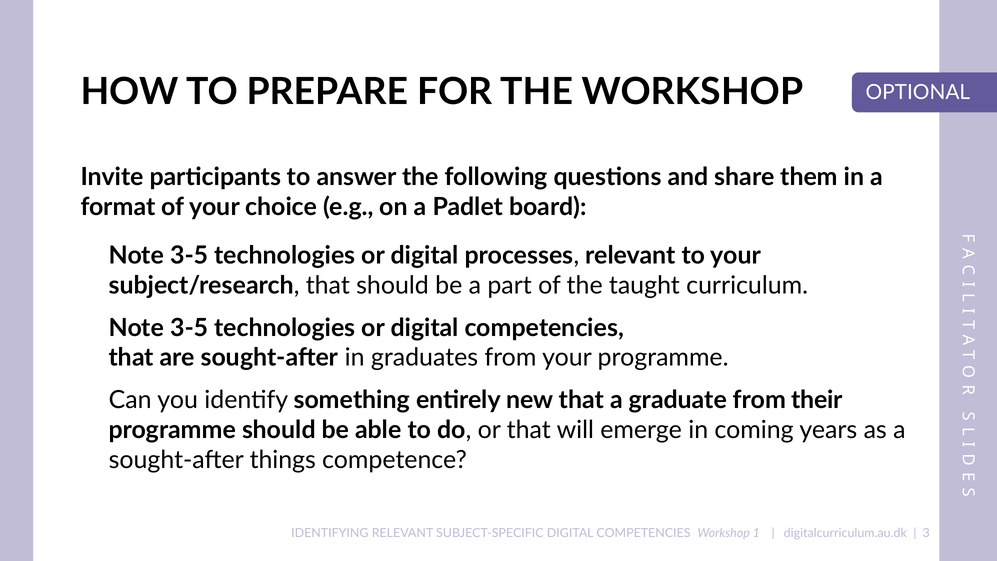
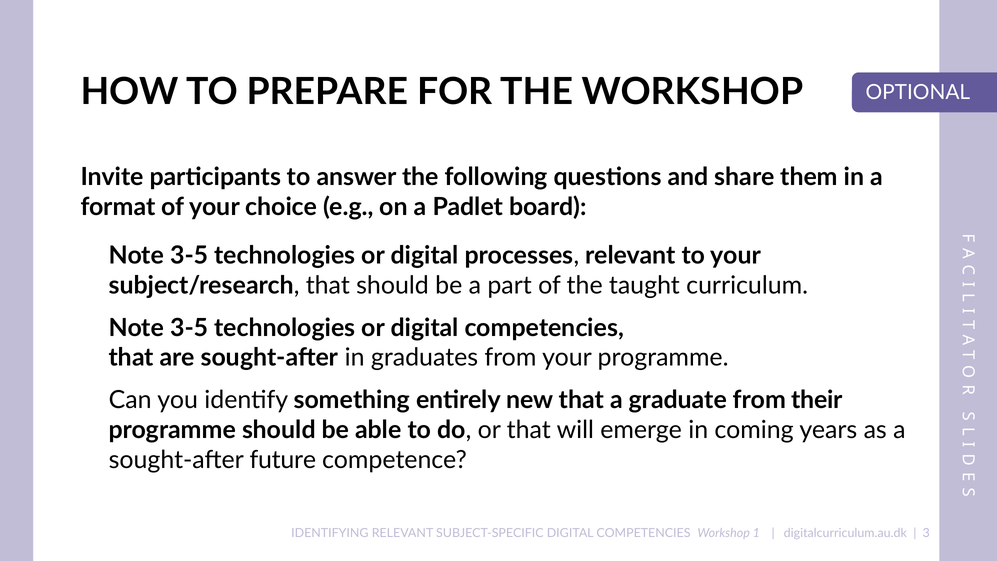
things: things -> future (283, 460)
